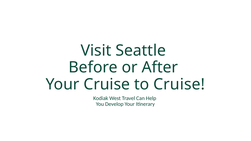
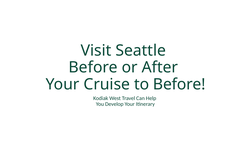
to Cruise: Cruise -> Before (179, 84)
